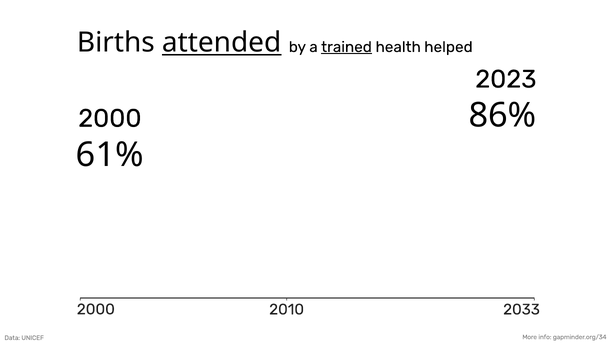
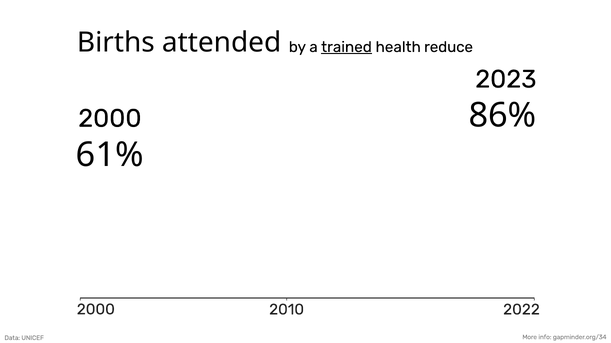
attended underline: present -> none (222, 43)
helped: helped -> reduce (449, 47)
2033: 2033 -> 2022 (521, 310)
